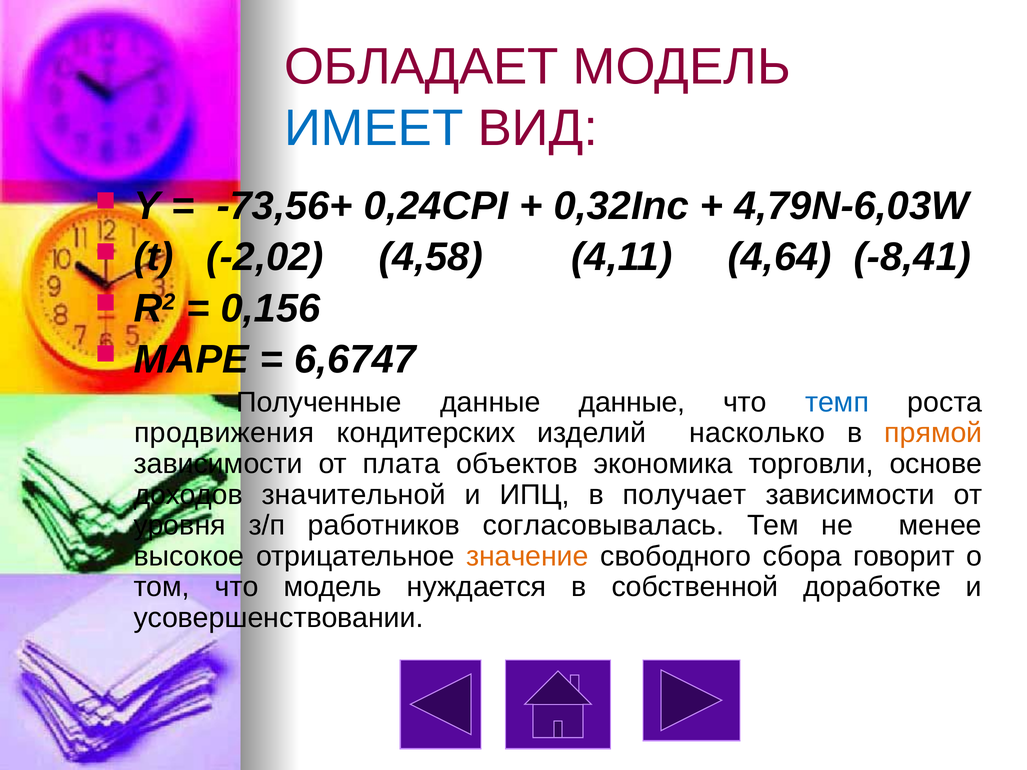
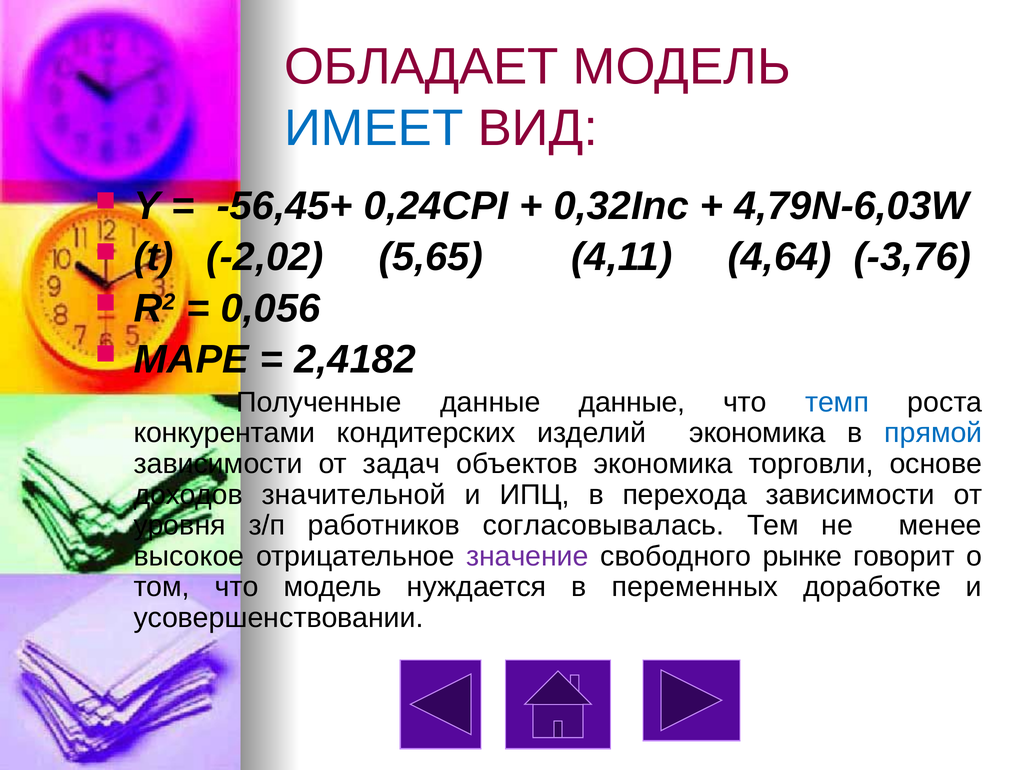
-73,56+: -73,56+ -> -56,45+ (285, 206)
4,58: 4,58 -> 5,65 (431, 257)
-8,41: -8,41 -> -3,76 (912, 257)
0,156: 0,156 -> 0,056 (271, 309)
6,6747: 6,6747 -> 2,4182 (355, 360)
продвижения: продвижения -> конкурентами (224, 433)
изделий насколько: насколько -> экономика (757, 433)
прямой colour: orange -> blue (933, 433)
плата: плата -> задач (402, 464)
получает: получает -> перехода (685, 495)
значение colour: orange -> purple (527, 556)
сбора: сбора -> рынке (802, 556)
собственной: собственной -> переменных (695, 587)
